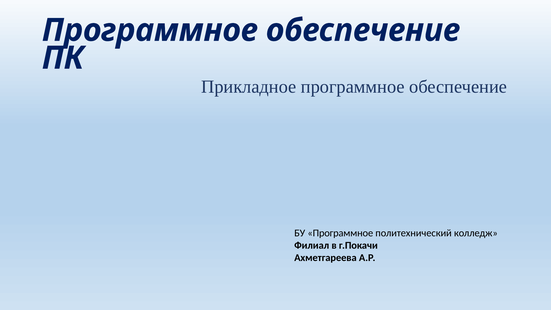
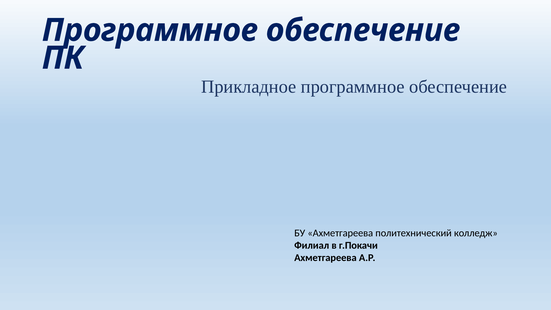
БУ Программное: Программное -> Ахметгареева (340, 233)
